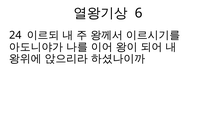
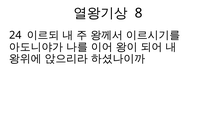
6: 6 -> 8 (139, 13)
